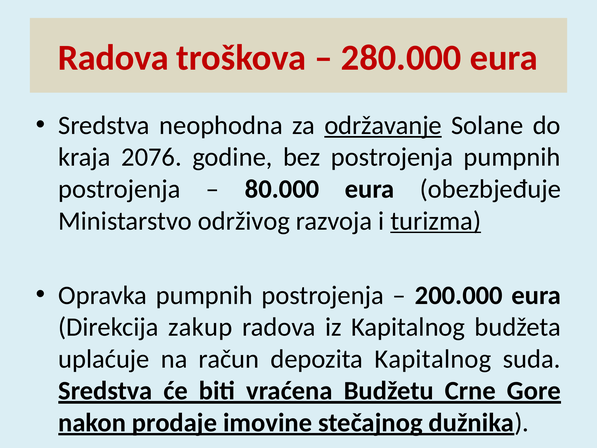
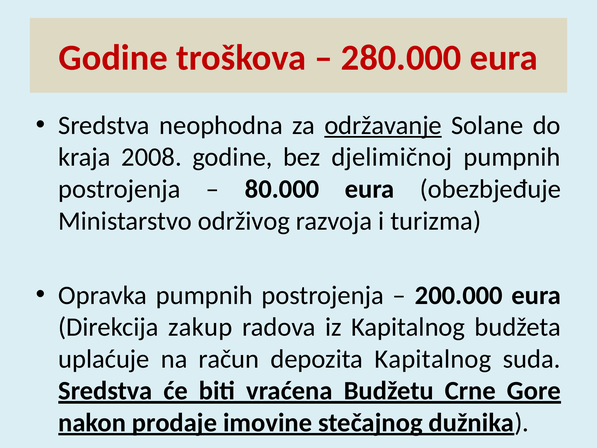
Radova: Radova -> Godine (113, 58)
2076: 2076 -> 2008 (152, 157)
bez postrojenja: postrojenja -> djelimičnoj (392, 157)
turizma underline: present -> none (436, 221)
